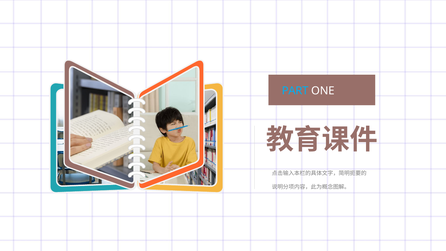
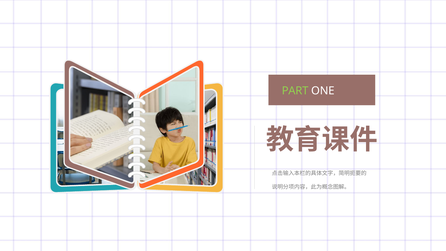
PART colour: light blue -> light green (295, 91)
